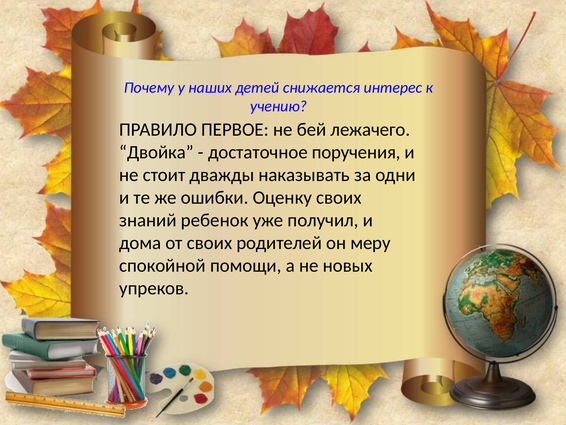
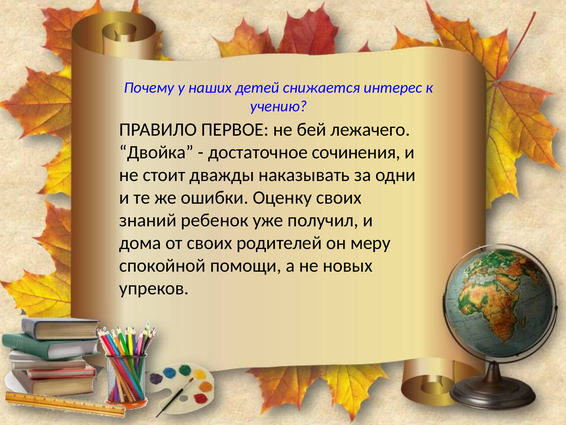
поручения: поручения -> сочинения (356, 152)
